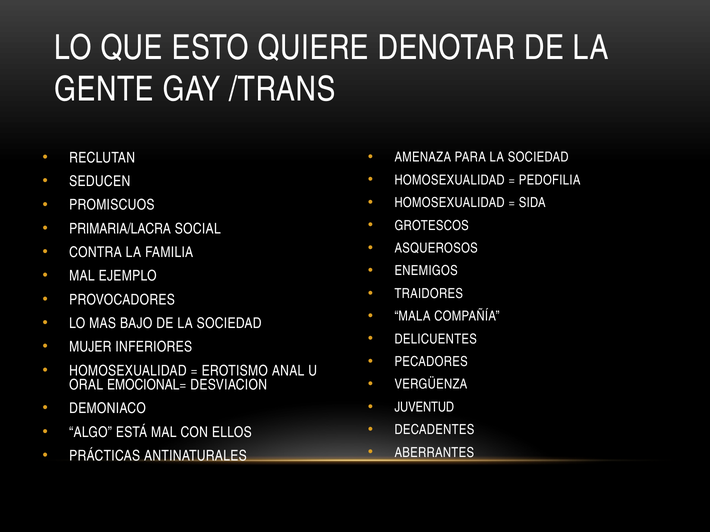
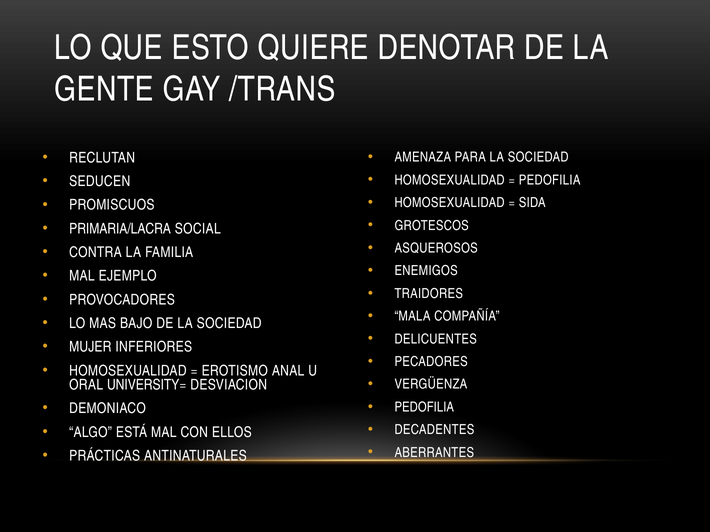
EMOCIONAL=: EMOCIONAL= -> UNIVERSITY= (147, 385)
JUVENTUD: JUVENTUD -> PEDOFILIA (424, 408)
